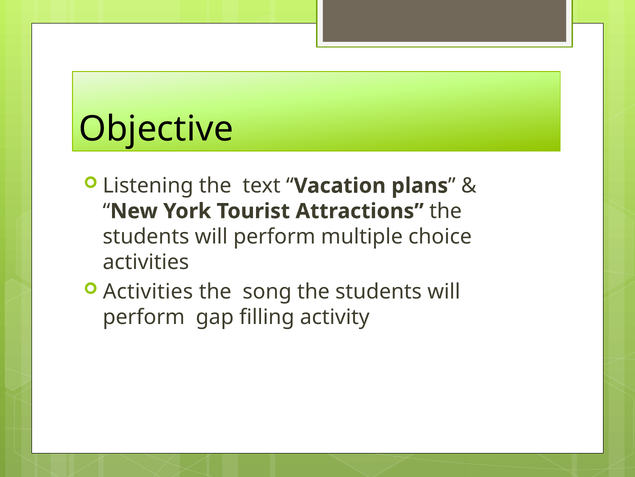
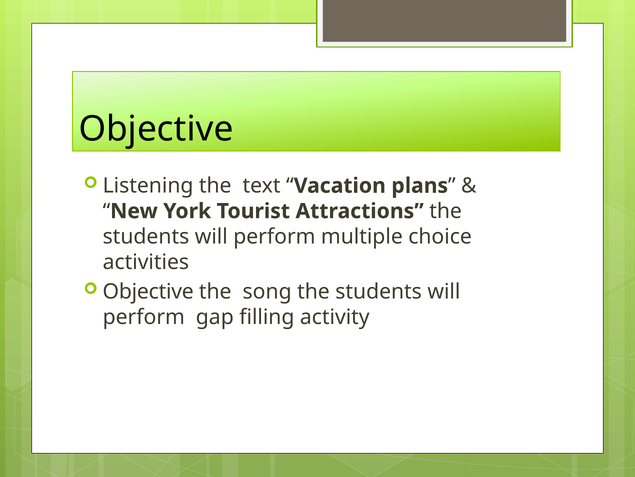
Activities: Activities -> Objective (148, 291)
